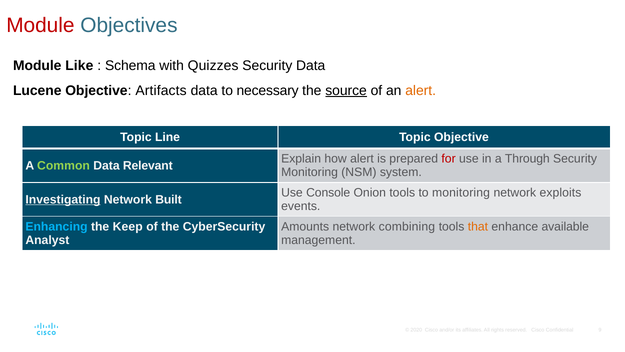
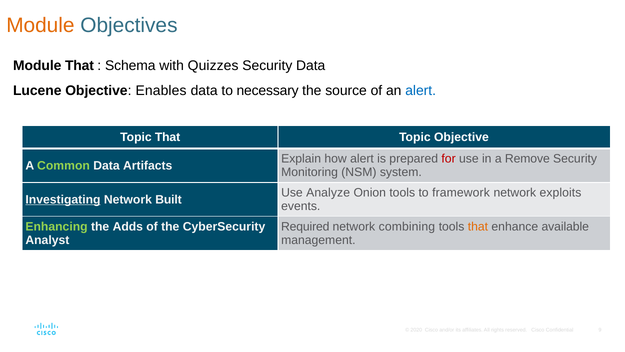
Module colour: red -> orange (40, 25)
Module Like: Like -> That (79, 65)
Artifacts: Artifacts -> Enables (161, 90)
source underline: present -> none (346, 90)
alert colour: orange -> blue (421, 90)
Topic Line: Line -> That (168, 137)
Through: Through -> Remove (527, 159)
Relevant: Relevant -> Artifacts (148, 165)
Console: Console -> Analyze (328, 192)
to monitoring: monitoring -> framework (461, 192)
Enhancing colour: light blue -> light green (57, 226)
Keep: Keep -> Adds (128, 226)
Amounts: Amounts -> Required (305, 226)
